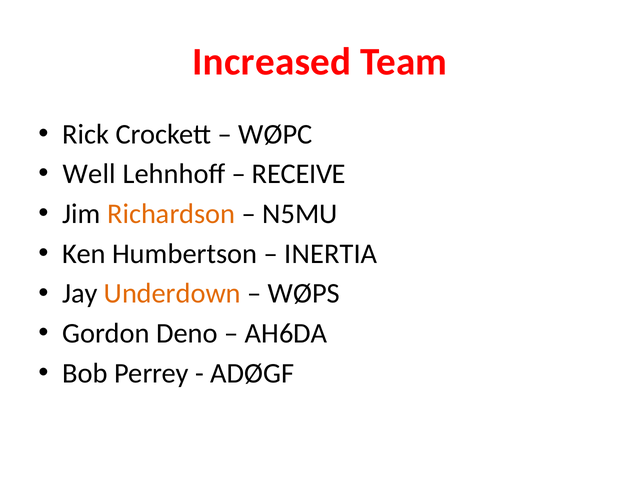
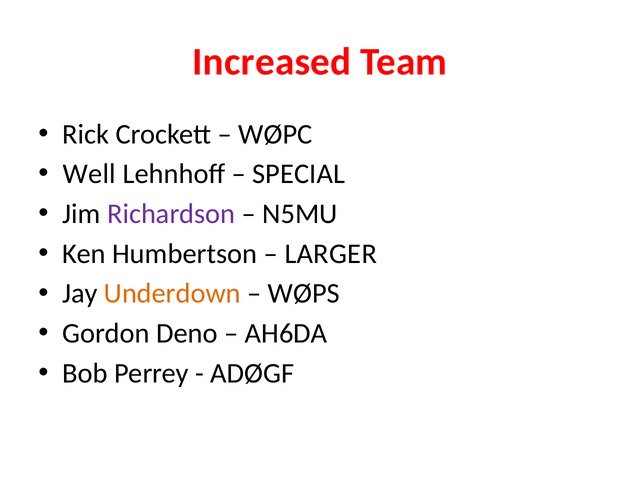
RECEIVE: RECEIVE -> SPECIAL (299, 174)
Richardson colour: orange -> purple (171, 214)
INERTIA: INERTIA -> LARGER (331, 254)
